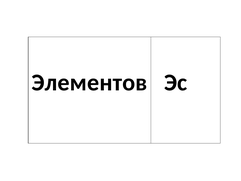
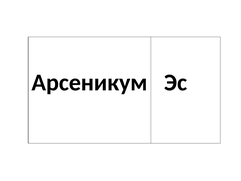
Элементов: Элементов -> Арсеникум (90, 82)
